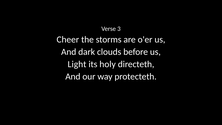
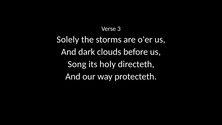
Cheer: Cheer -> Solely (68, 40)
Light: Light -> Song (77, 64)
